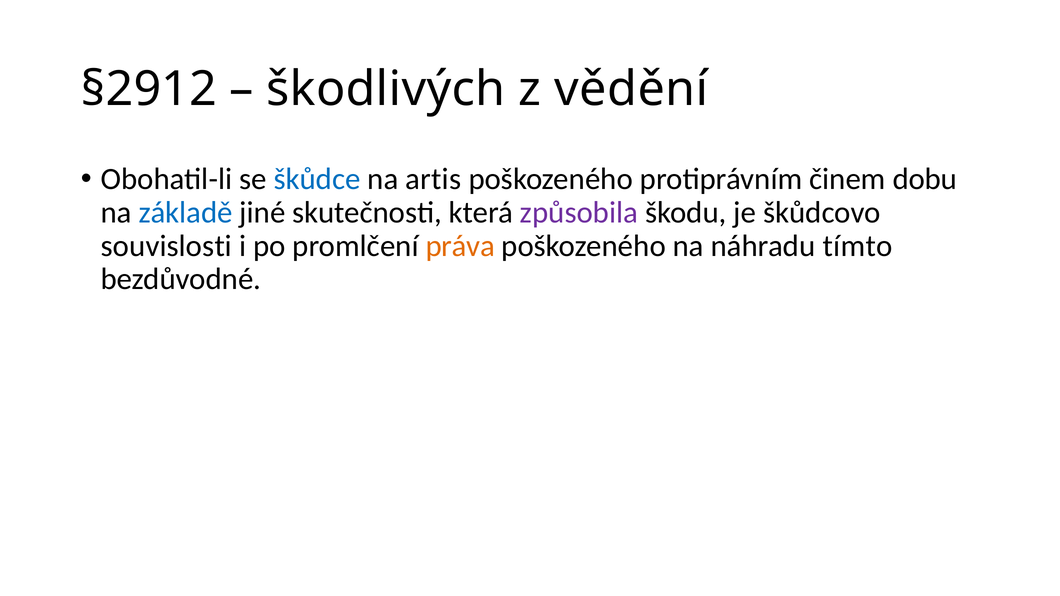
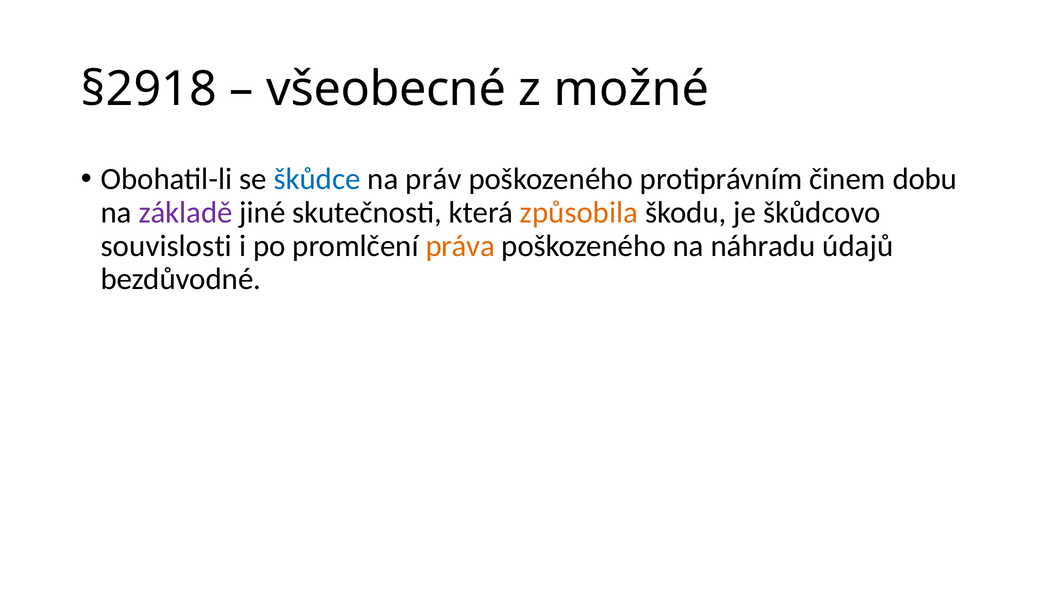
§2912: §2912 -> §2918 (149, 89)
škodlivých: škodlivých -> všeobecné (386, 89)
vědění: vědění -> možné (631, 89)
artis: artis -> práv (433, 179)
základě colour: blue -> purple (186, 213)
způsobila colour: purple -> orange (579, 213)
tímto: tímto -> údajů (858, 246)
